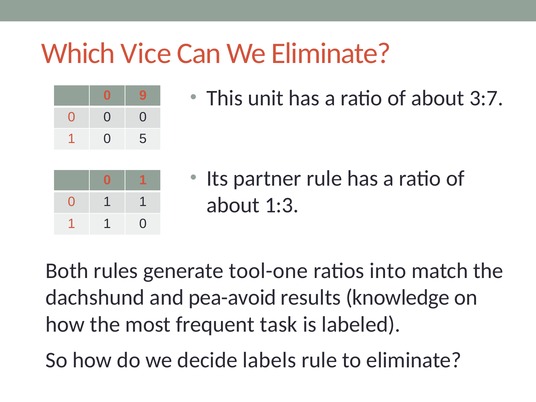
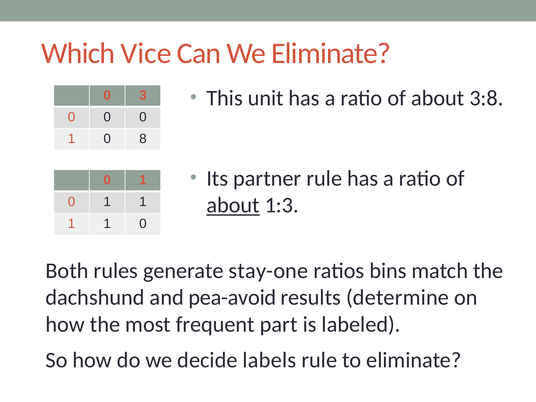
3:7: 3:7 -> 3:8 (486, 98)
9: 9 -> 3 (143, 95)
5: 5 -> 8 (143, 139)
about underline: none -> present (233, 205)
tool-one: tool-one -> stay-one (268, 271)
into: into -> bins (388, 271)
knowledge: knowledge -> determine (398, 298)
task: task -> part (279, 324)
